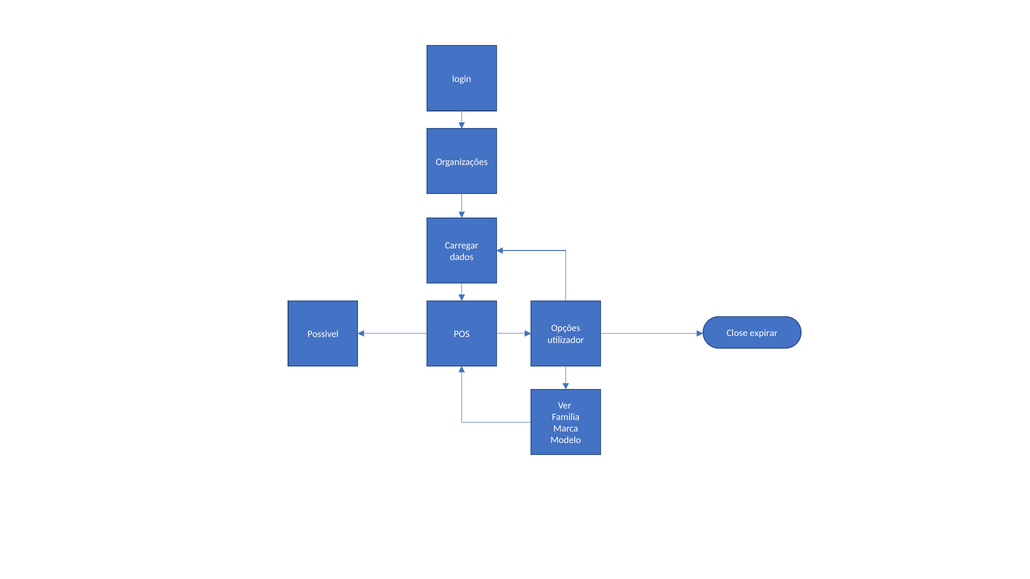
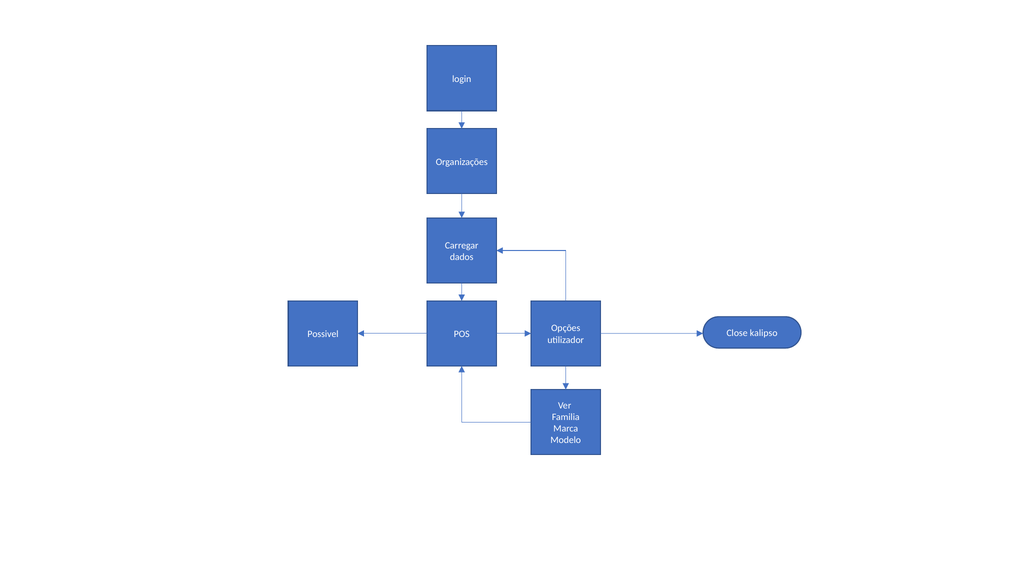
expirar: expirar -> kalipso (764, 333)
